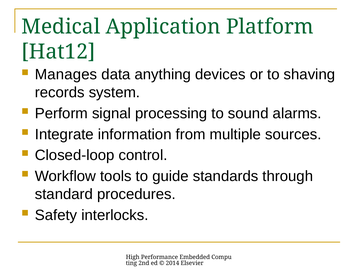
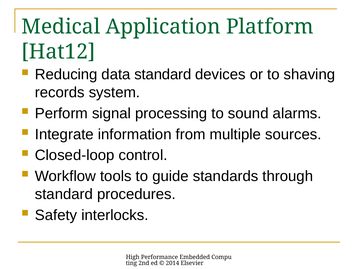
Manages: Manages -> Reducing (66, 74)
data anything: anything -> standard (163, 74)
